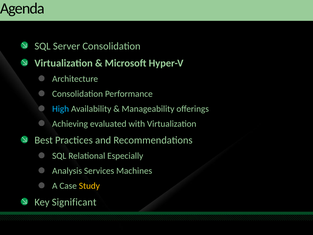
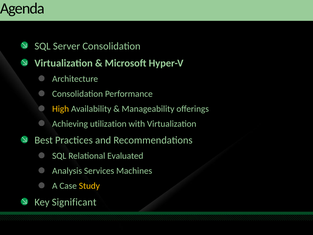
High colour: light blue -> yellow (61, 109)
evaluated: evaluated -> utilization (108, 124)
Especially: Especially -> Evaluated (125, 156)
